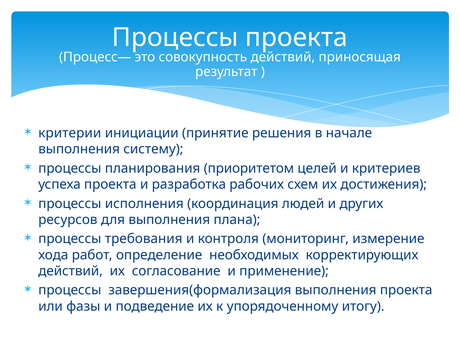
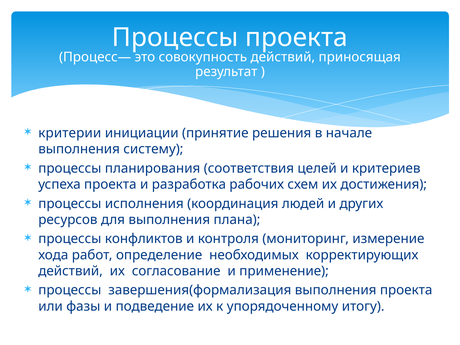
приоритетом: приоритетом -> соответствия (249, 168)
требования: требования -> конфликтов (144, 239)
